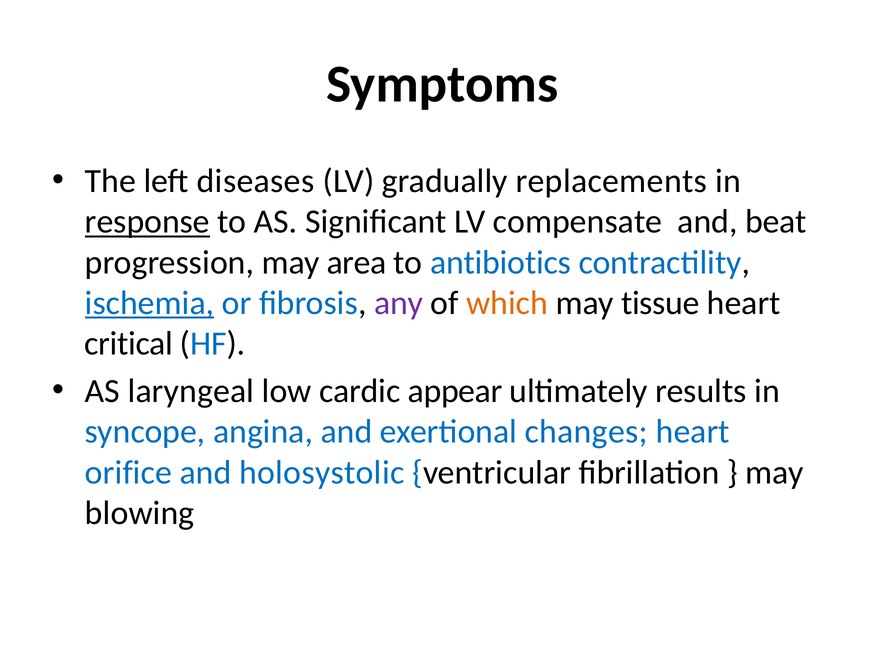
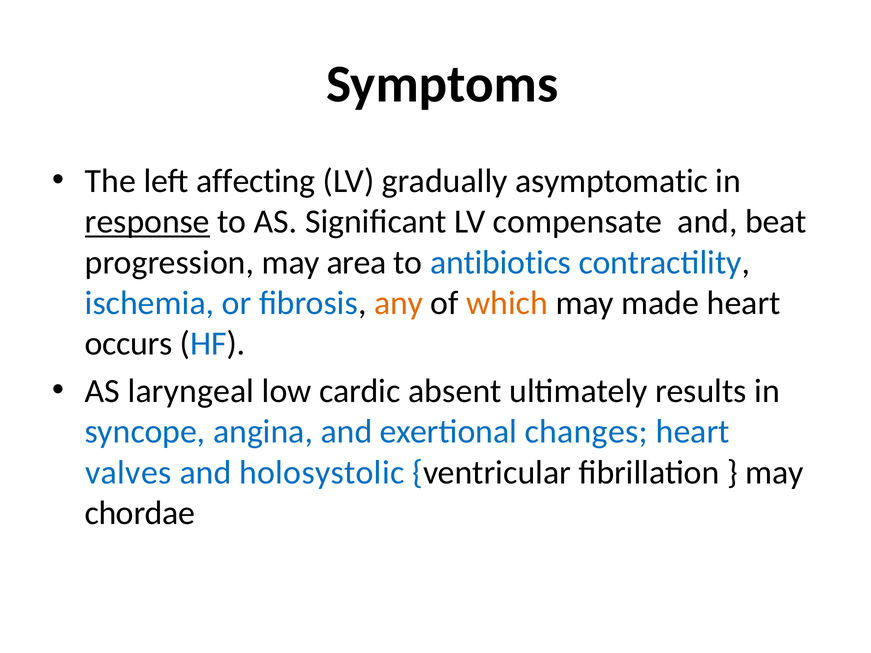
diseases: diseases -> affecting (256, 181)
replacements: replacements -> asymptomatic (612, 181)
ischemia underline: present -> none (150, 303)
any colour: purple -> orange (399, 303)
tissue: tissue -> made (660, 303)
critical: critical -> occurs (129, 344)
appear: appear -> absent (455, 391)
orifice: orifice -> valves (128, 473)
blowing: blowing -> chordae (140, 513)
